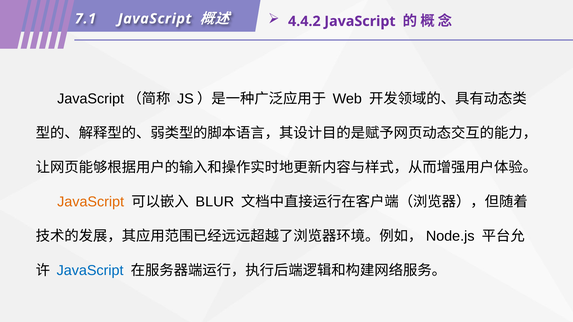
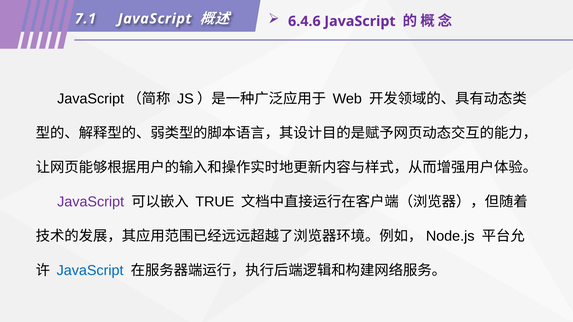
4.4.2: 4.4.2 -> 6.4.6 (304, 21)
JavaScript colour: orange -> purple (91, 202)
BLUR: BLUR -> TRUE (215, 202)
